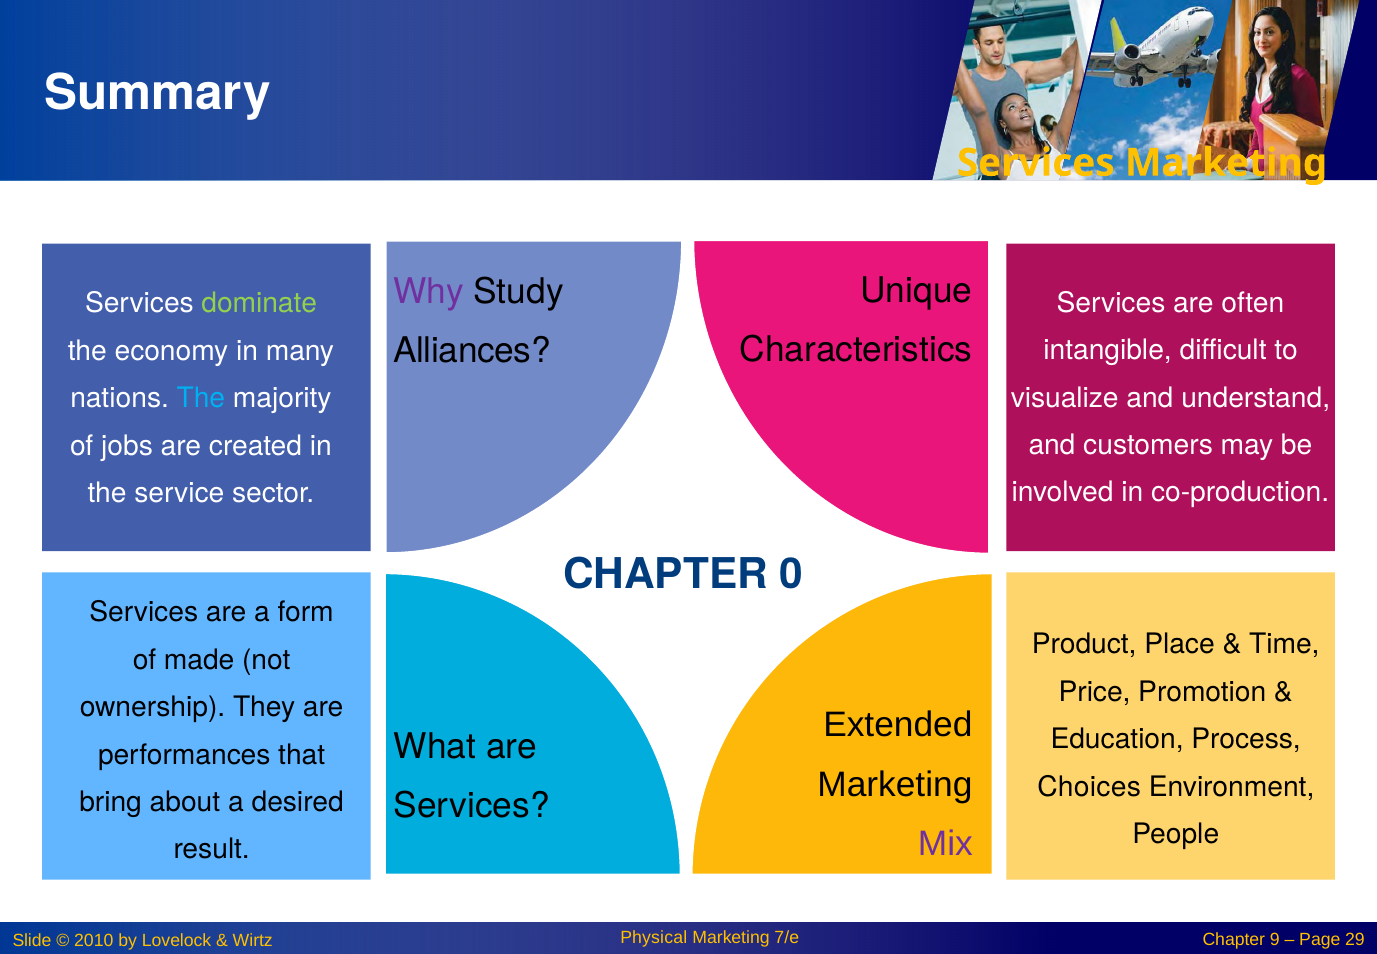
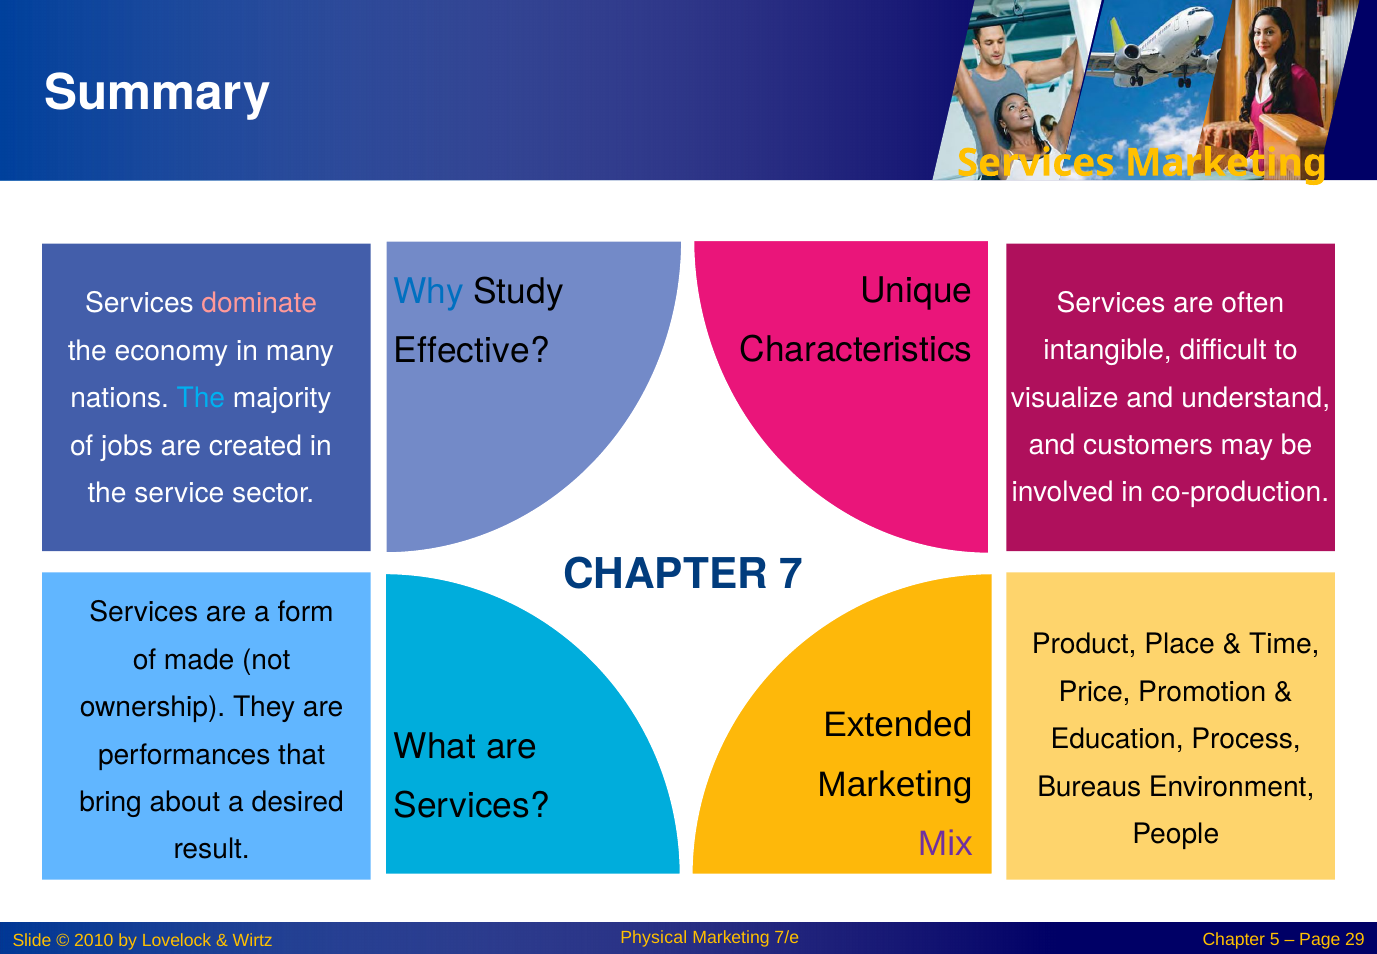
Why colour: purple -> blue (429, 292)
dominate colour: light green -> pink (259, 304)
Alliances: Alliances -> Effective (472, 351)
0: 0 -> 7 (792, 574)
Choices: Choices -> Bureaus (1089, 787)
9: 9 -> 5 (1275, 939)
